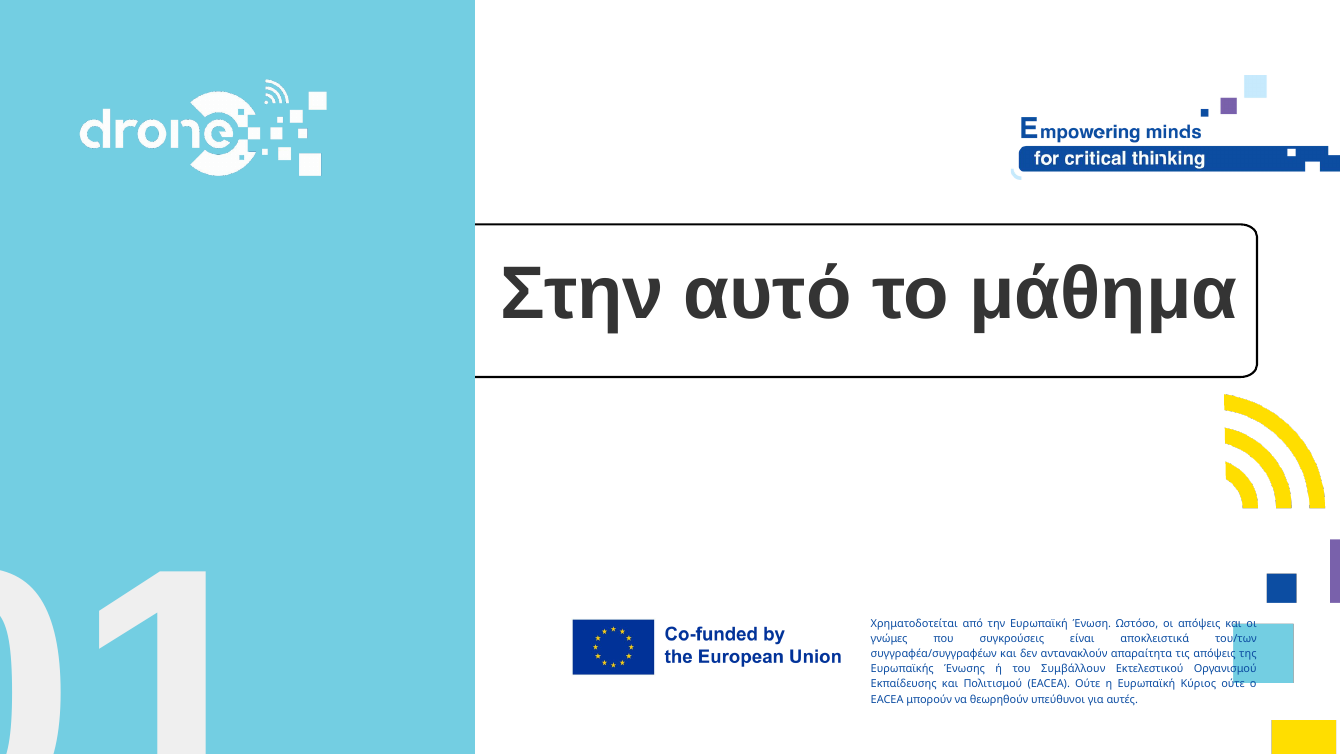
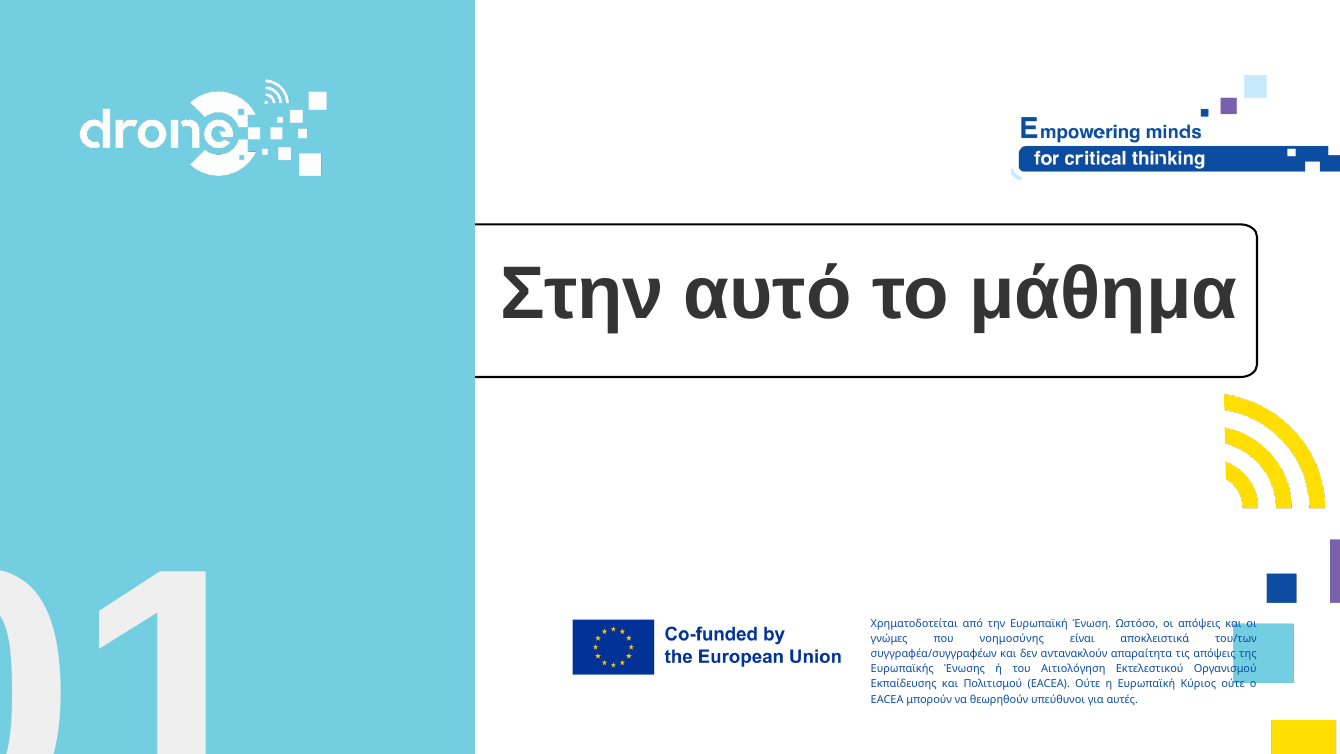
συγκρούσεις: συγκρούσεις -> νοημοσύνης (1012, 639)
Συμβάλλουν: Συμβάλλουν -> Αιτιολόγηση (1073, 669)
